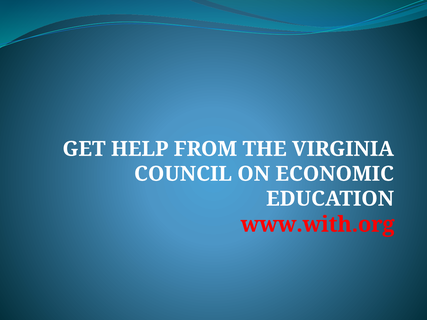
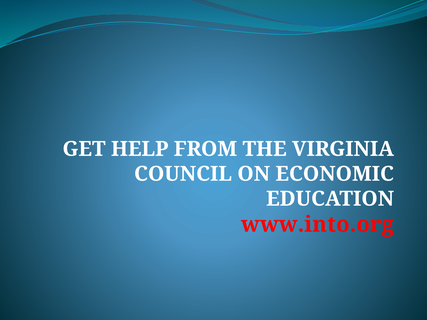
www.with.org: www.with.org -> www.into.org (317, 225)
